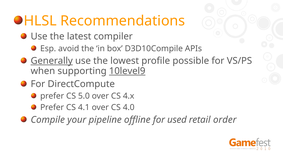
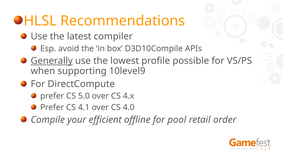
10level9 underline: present -> none (127, 71)
pipeline: pipeline -> efficient (105, 120)
used: used -> pool (177, 120)
